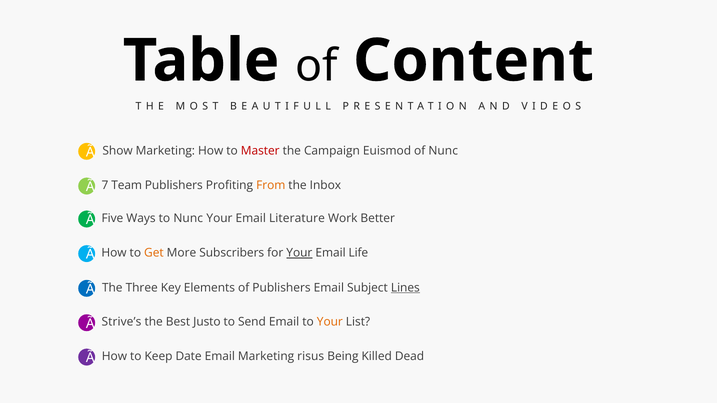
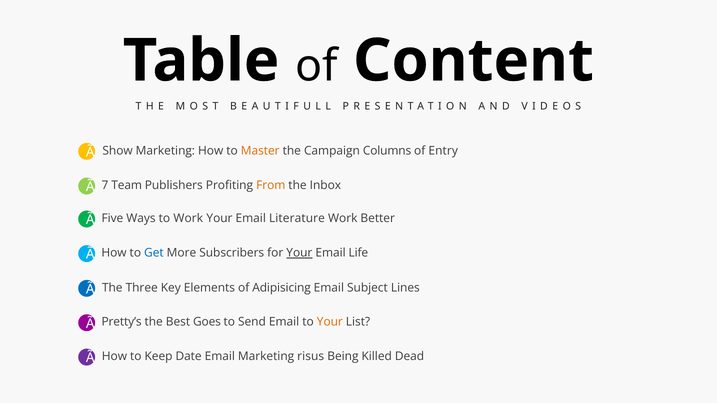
Master colour: red -> orange (260, 151)
Euismod: Euismod -> Columns (387, 151)
of Nunc: Nunc -> Entry (443, 151)
to Nunc: Nunc -> Work (188, 218)
Get colour: orange -> blue (154, 253)
of Publishers: Publishers -> Adipisicing (282, 288)
Lines underline: present -> none (405, 288)
Strive’s: Strive’s -> Pretty’s (122, 322)
Justo: Justo -> Goes (207, 322)
